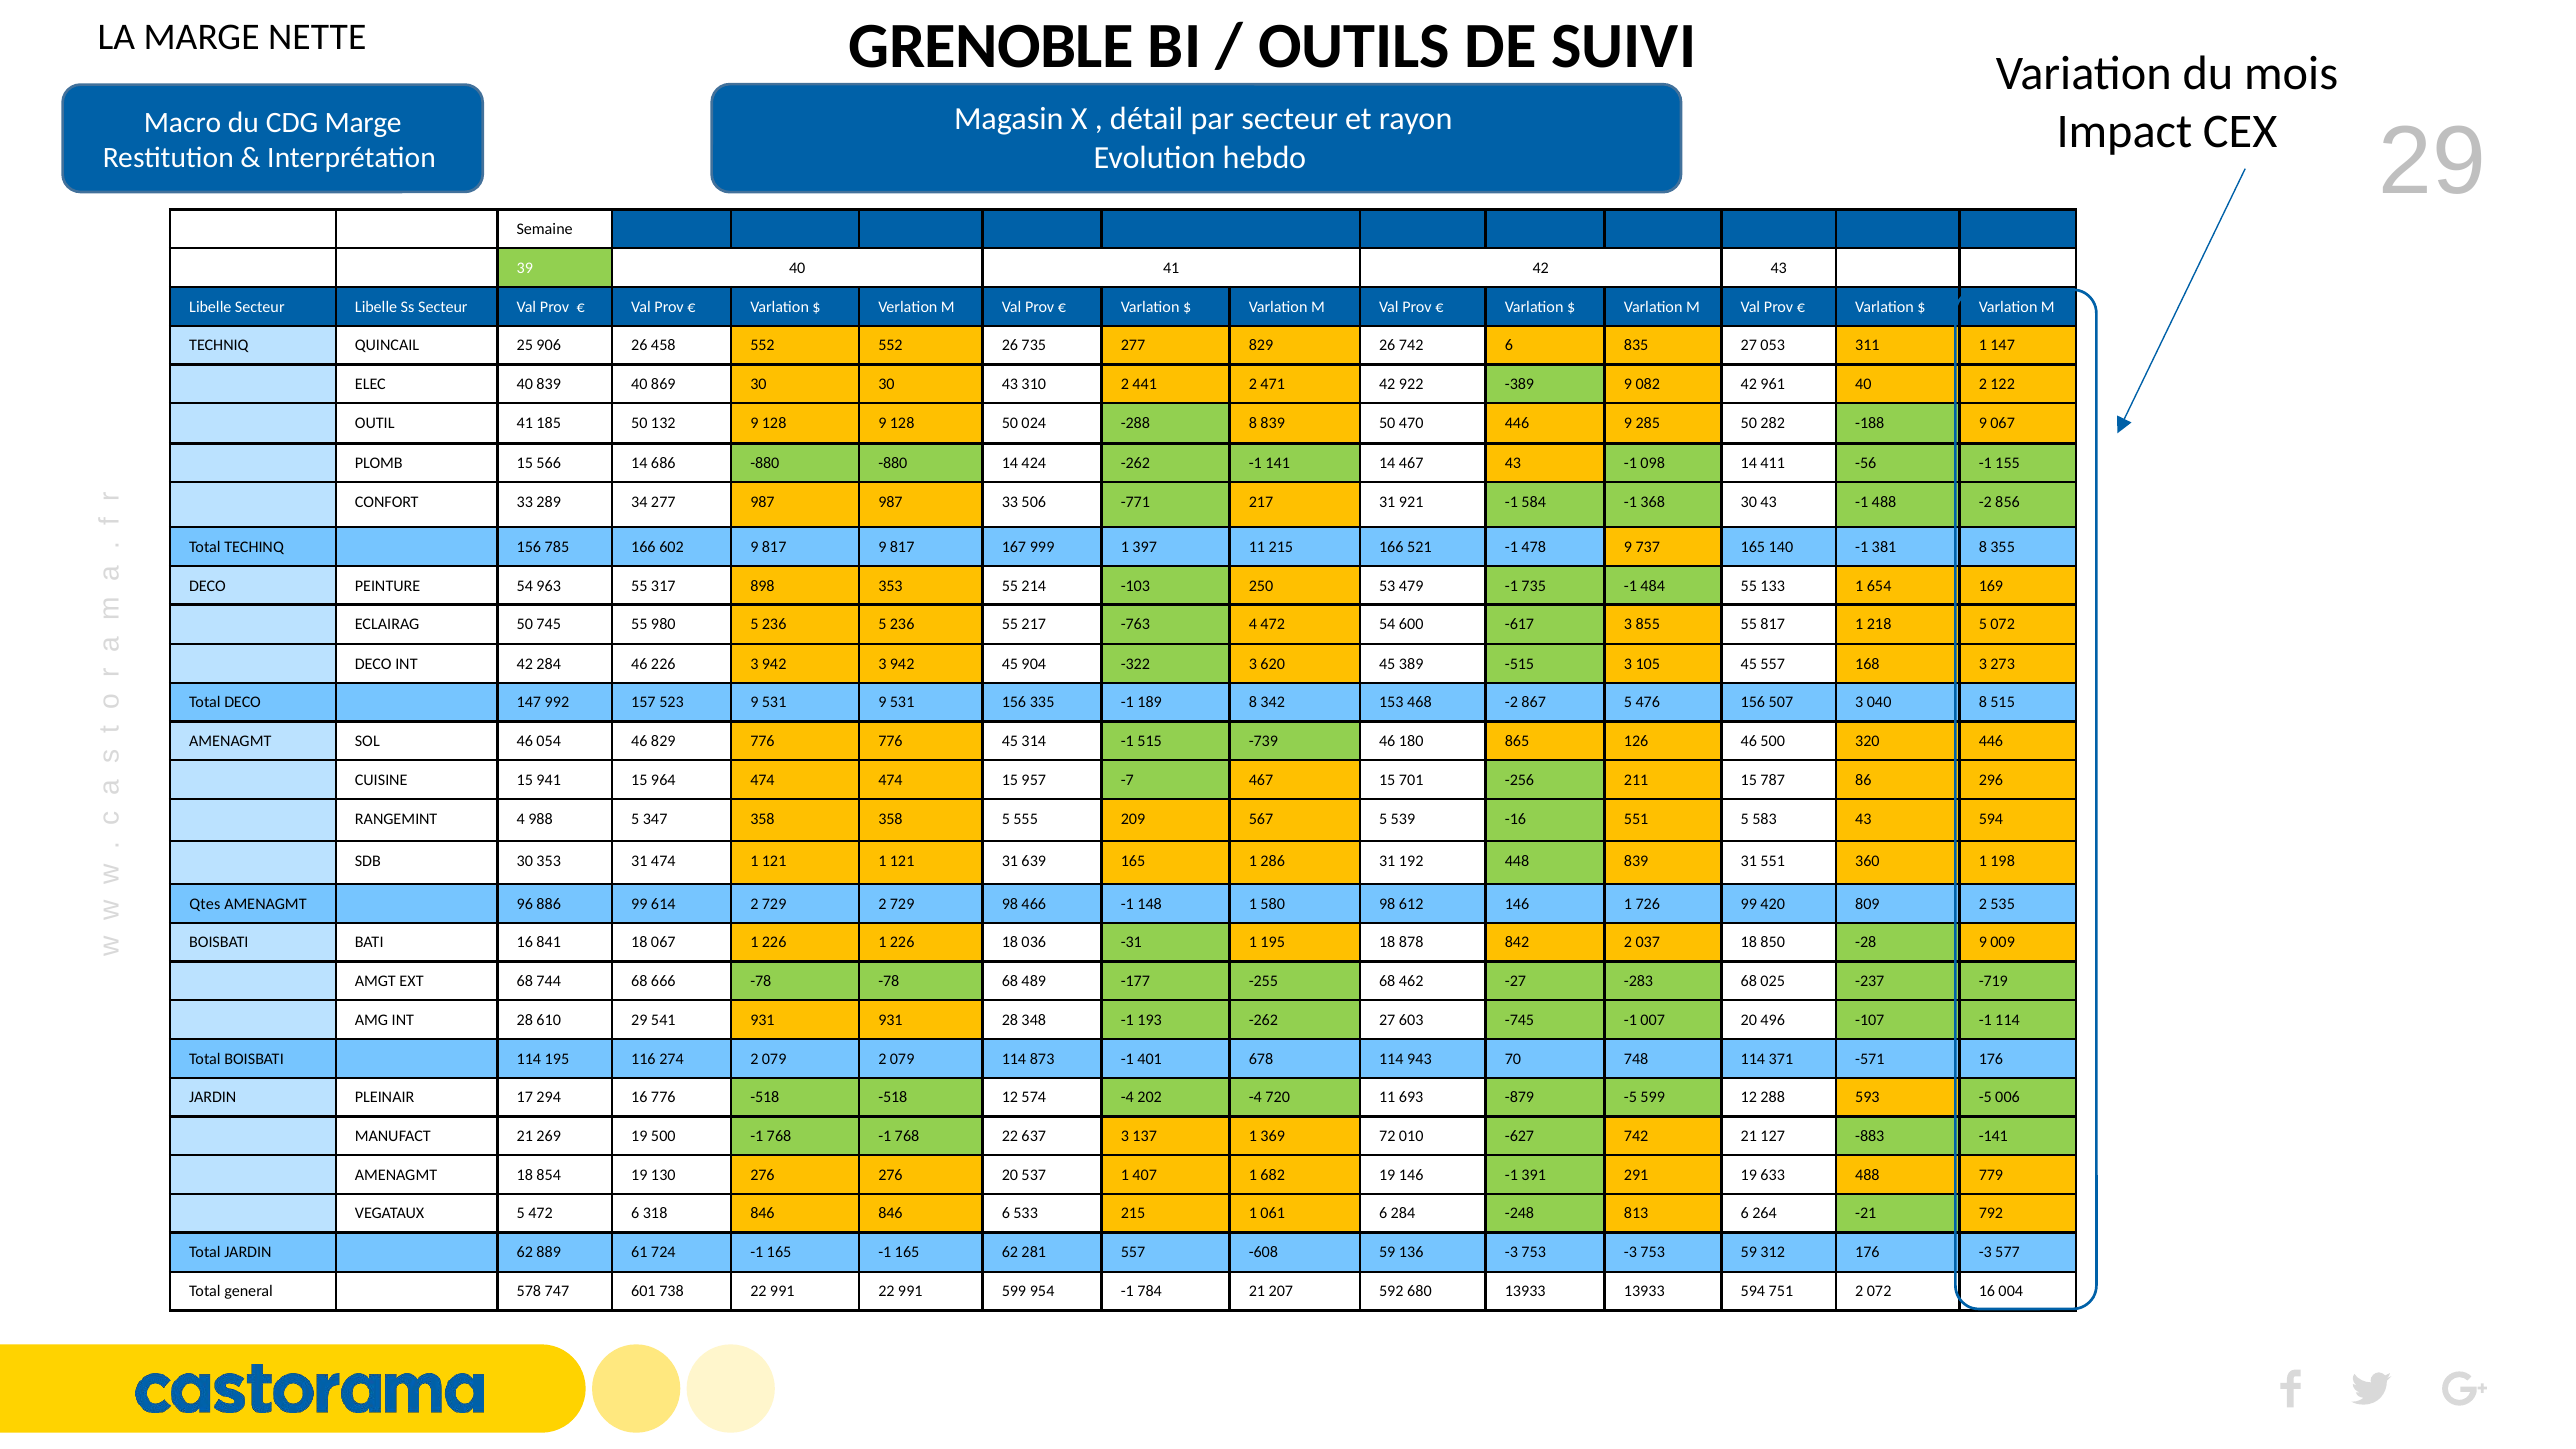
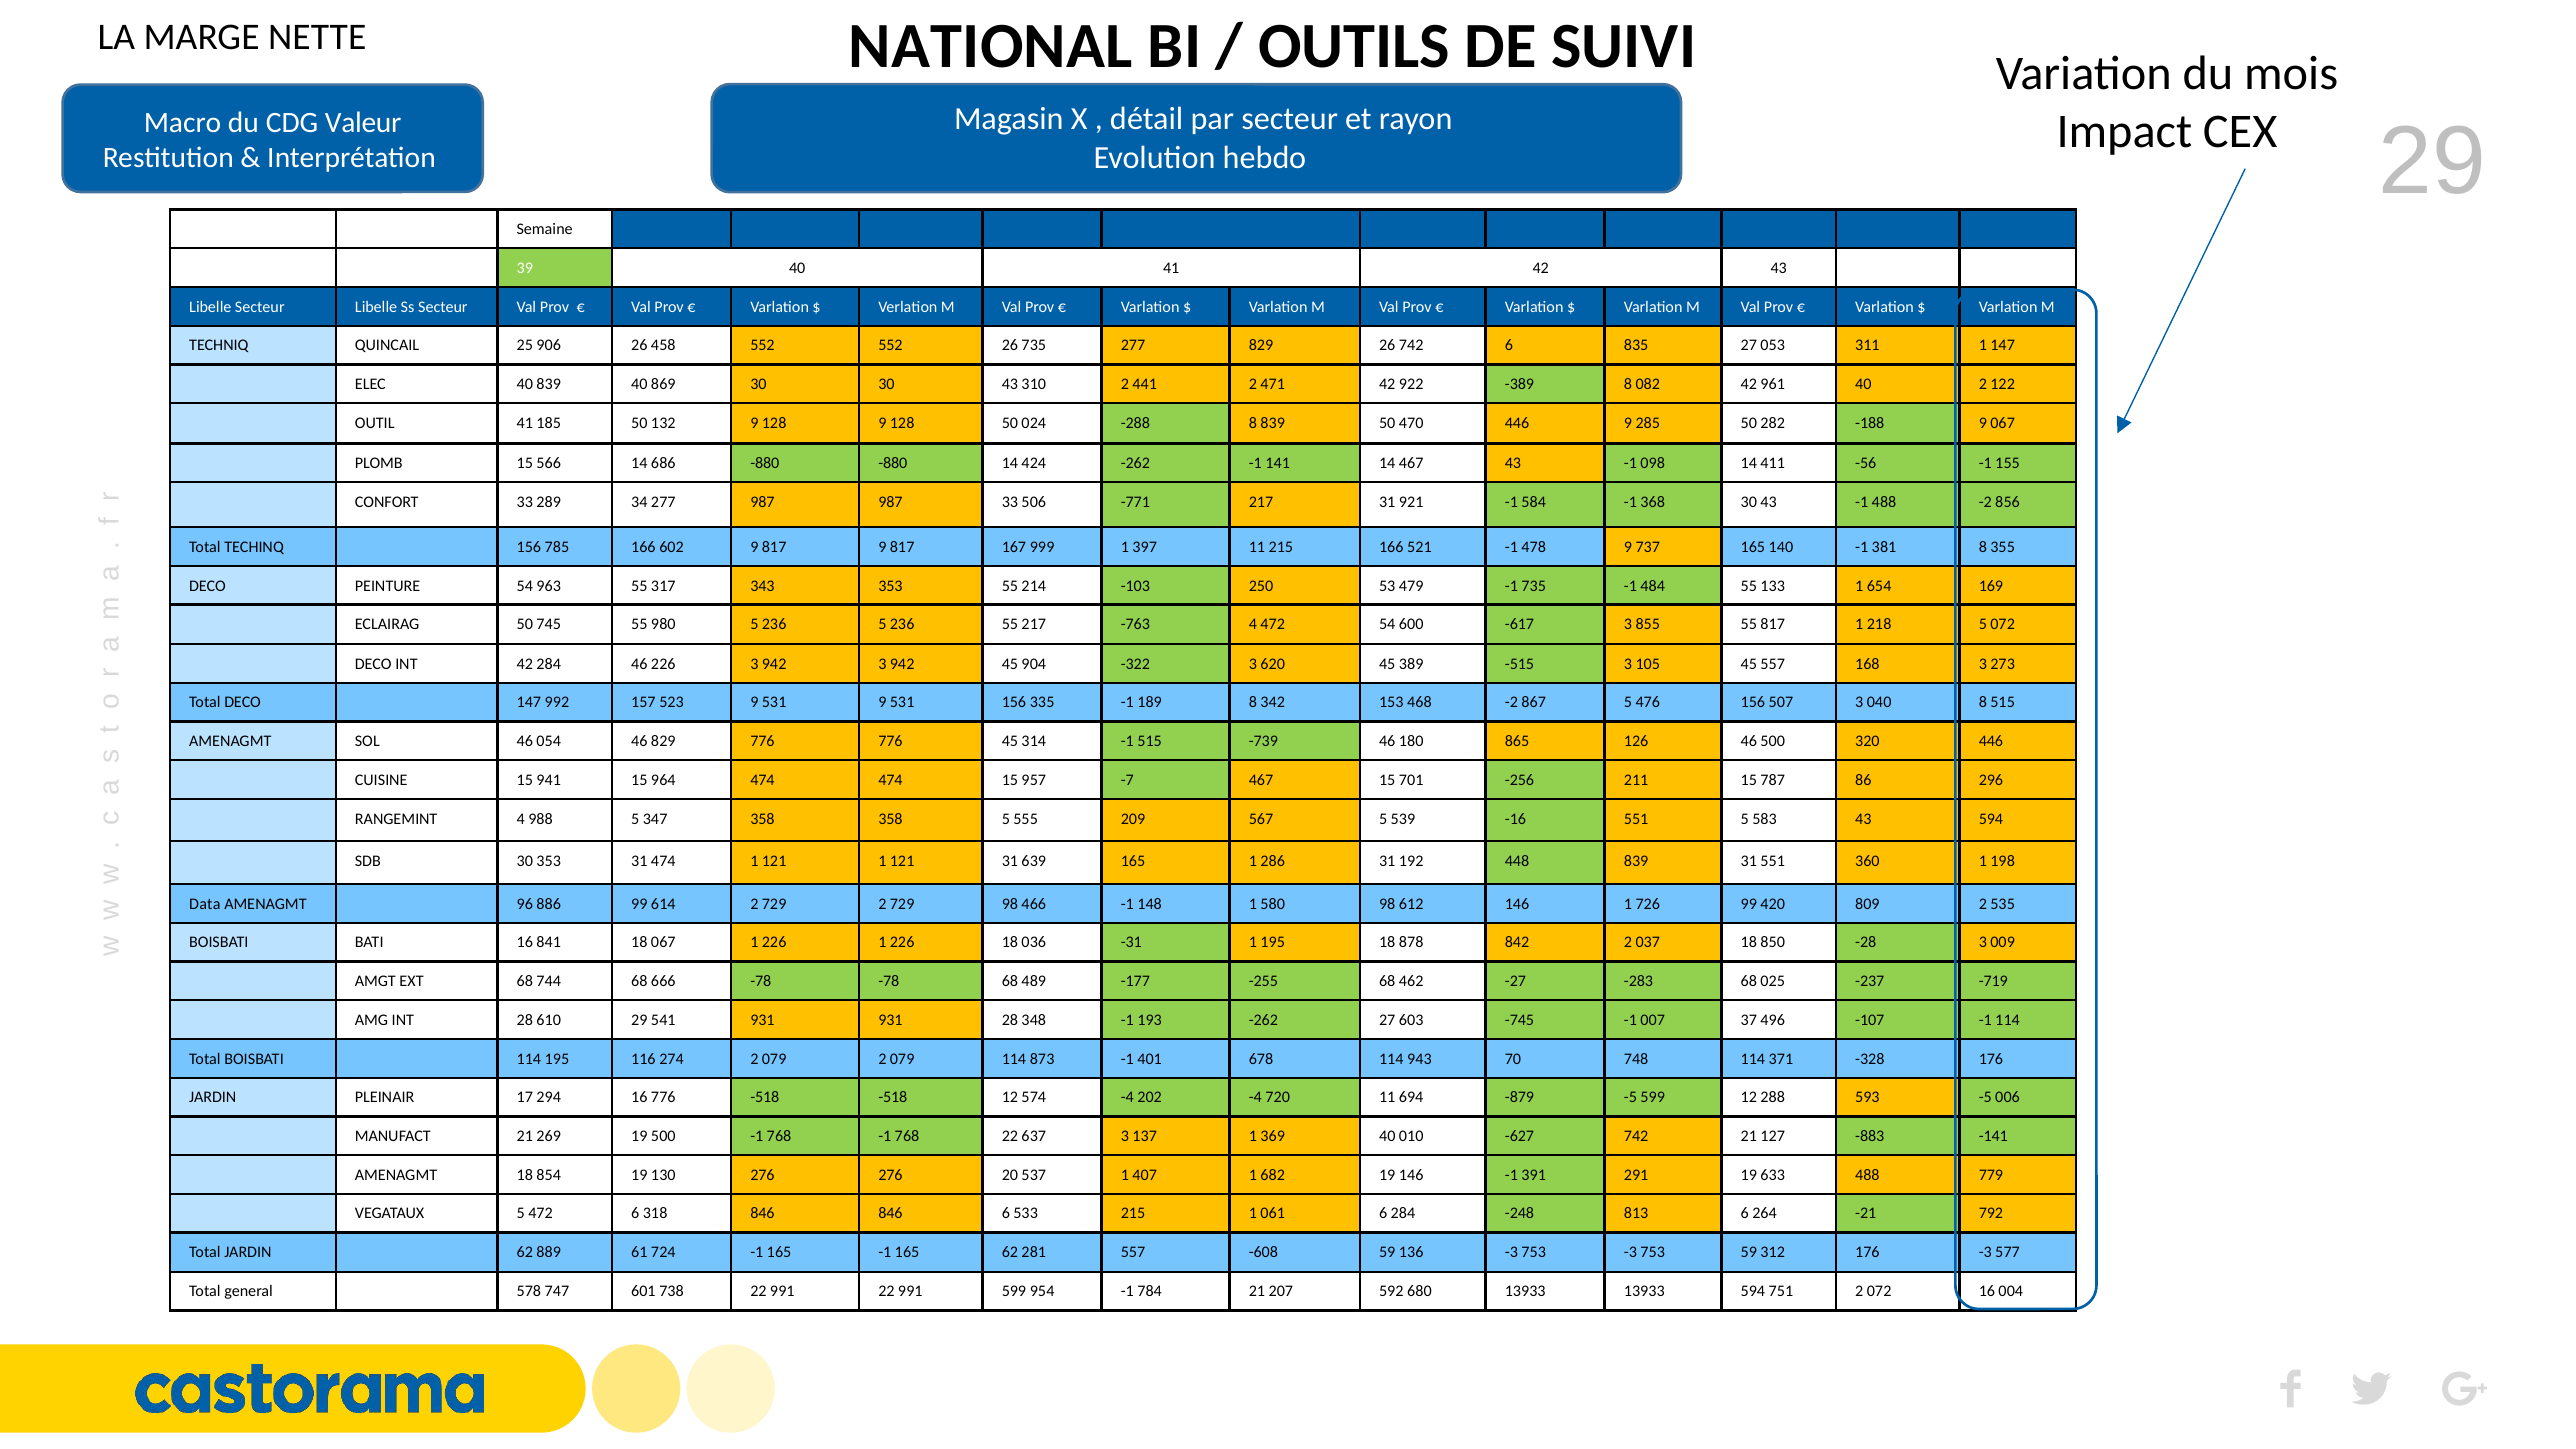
GRENOBLE: GRENOBLE -> NATIONAL (991, 46)
CDG Marge: Marge -> Valeur (363, 123)
-389 9: 9 -> 8 (1628, 384)
898: 898 -> 343 (762, 586)
Qtes: Qtes -> Data (205, 904)
-28 9: 9 -> 3 (1983, 943)
007 20: 20 -> 37 (1749, 1020)
-571: -571 -> -328 (1870, 1059)
693: 693 -> 694 (1411, 1097)
369 72: 72 -> 40 (1387, 1136)
